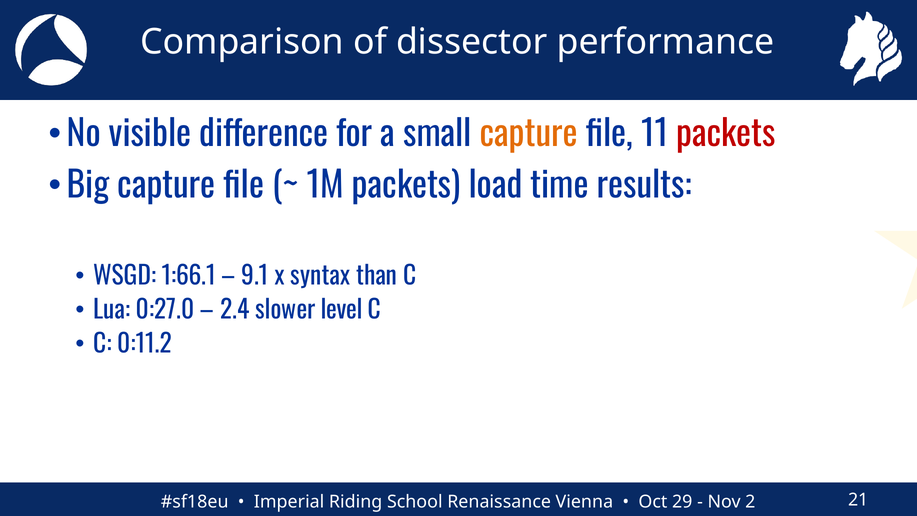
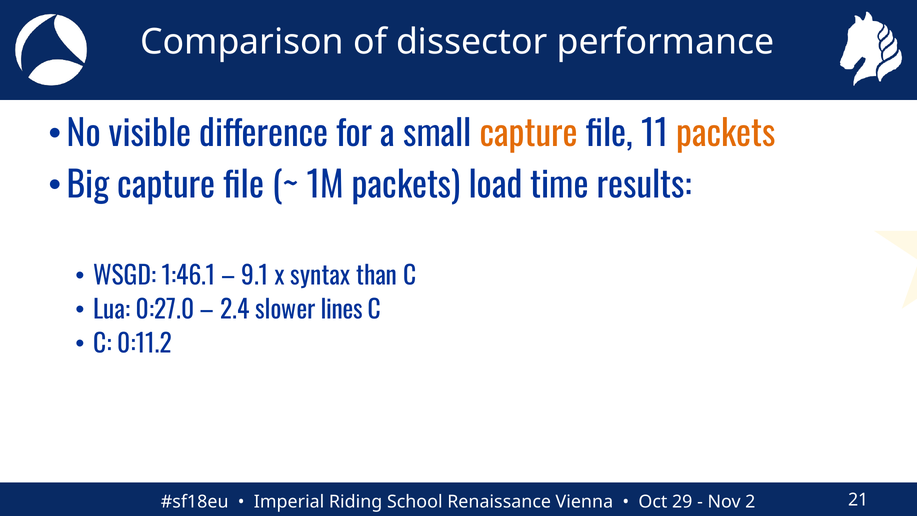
packets colour: red -> orange (726, 134)
1:66.1: 1:66.1 -> 1:46.1 (189, 276)
level: level -> lines (342, 310)
